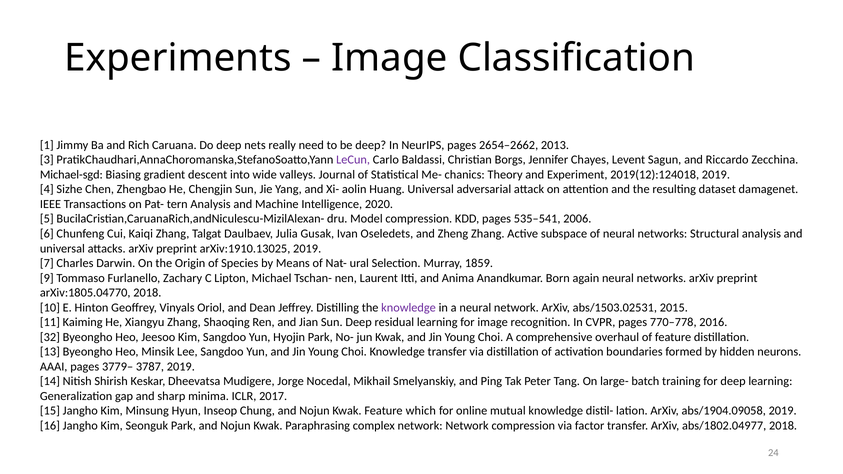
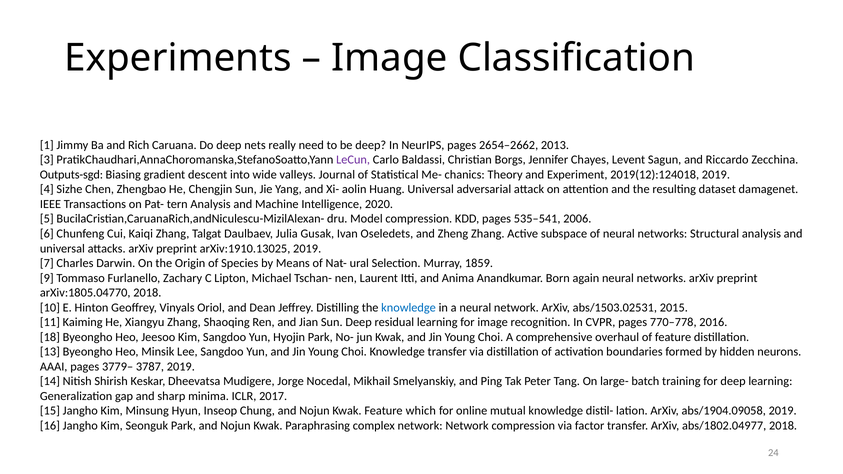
Michael-sgd: Michael-sgd -> Outputs-sgd (71, 175)
knowledge colour: purple -> blue (409, 308)
32: 32 -> 18 (50, 337)
